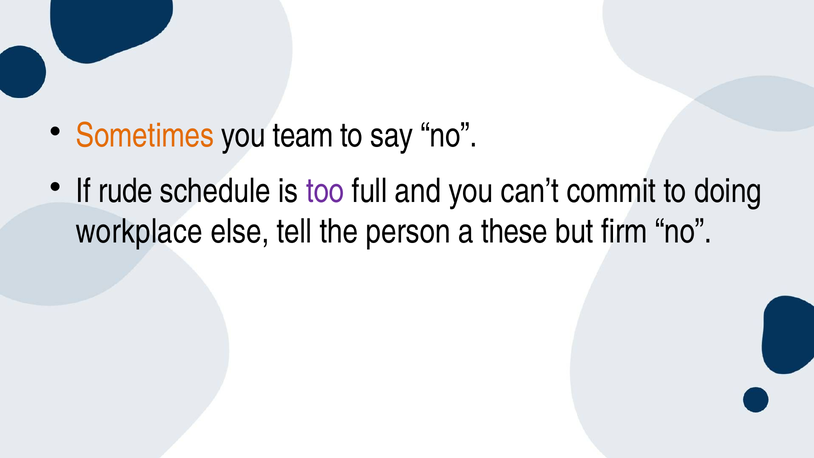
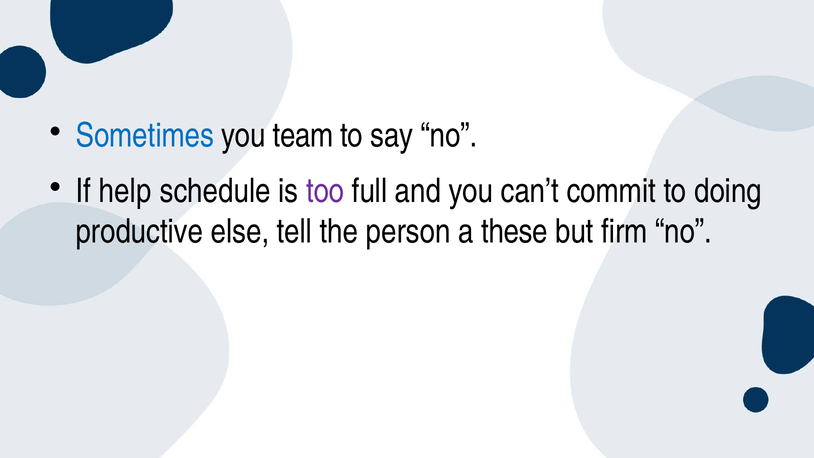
Sometimes colour: orange -> blue (145, 136)
rude: rude -> help (125, 191)
workplace: workplace -> productive (139, 231)
